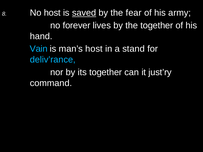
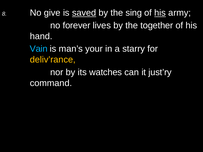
No host: host -> give (52, 13)
fear: fear -> sing (134, 13)
his underline: none -> present (160, 13)
man’s host: host -> your (94, 49)
stand: stand -> starry (134, 49)
deliv’rance colour: light blue -> yellow (53, 60)
its together: together -> watches (106, 72)
